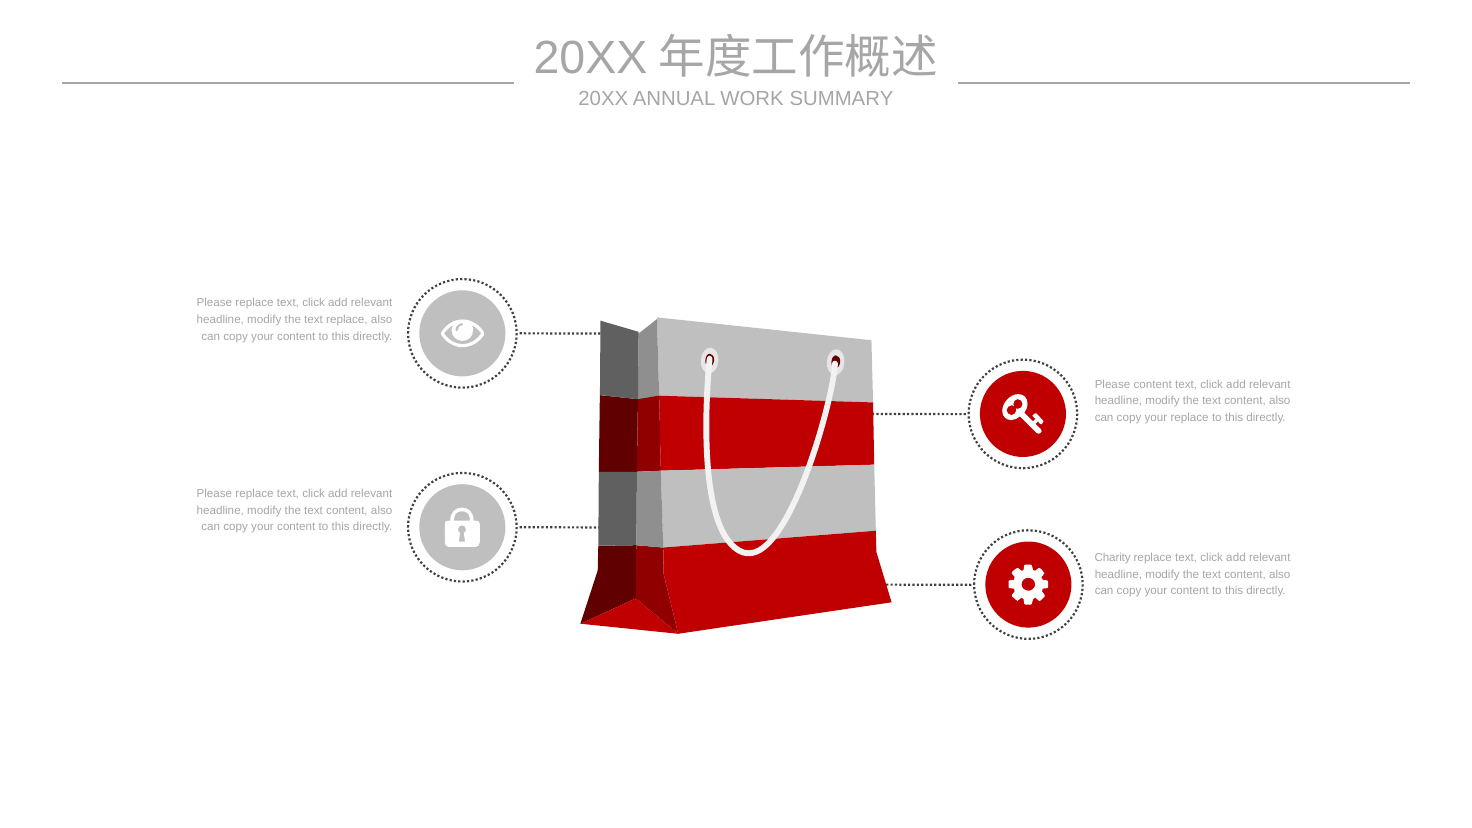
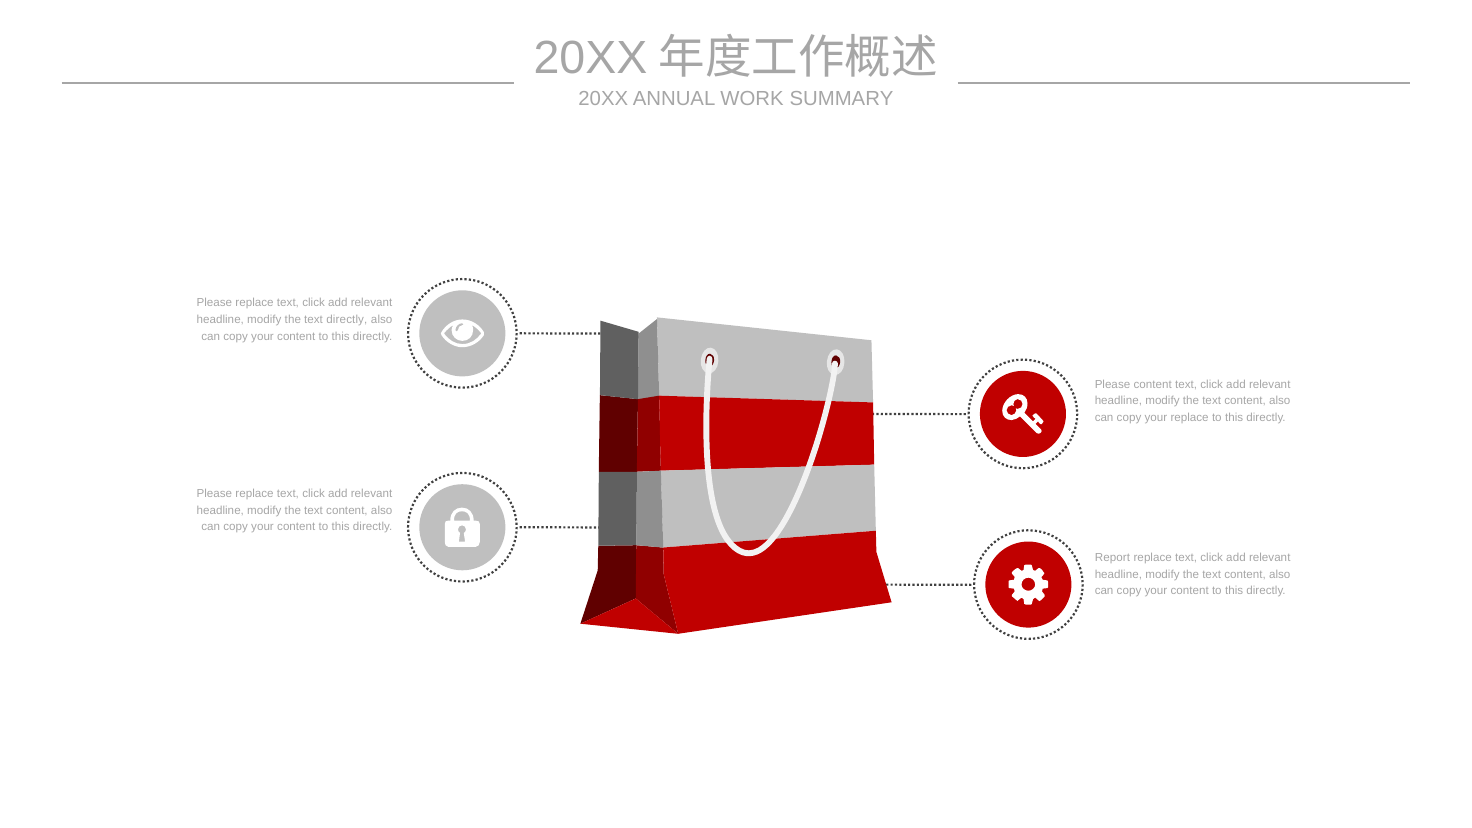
text replace: replace -> directly (347, 320)
Charity: Charity -> Report (1112, 558)
